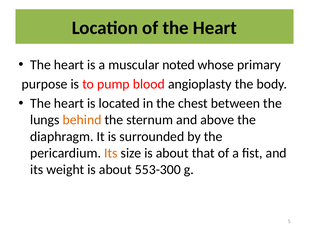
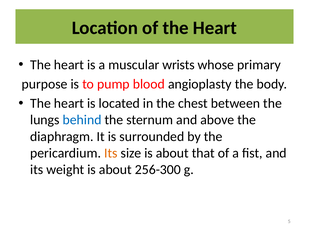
noted: noted -> wrists (179, 65)
behind colour: orange -> blue (82, 120)
553-300: 553-300 -> 256-300 (158, 169)
